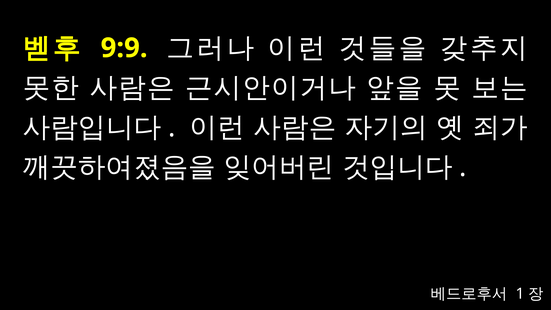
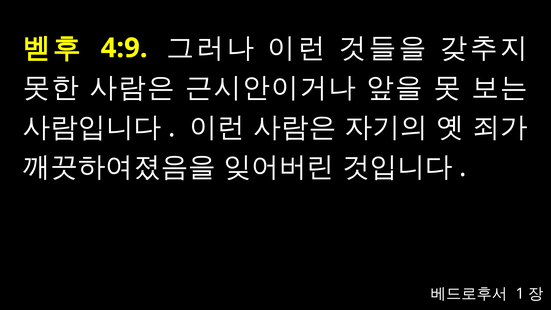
9:9: 9:9 -> 4:9 (124, 48)
